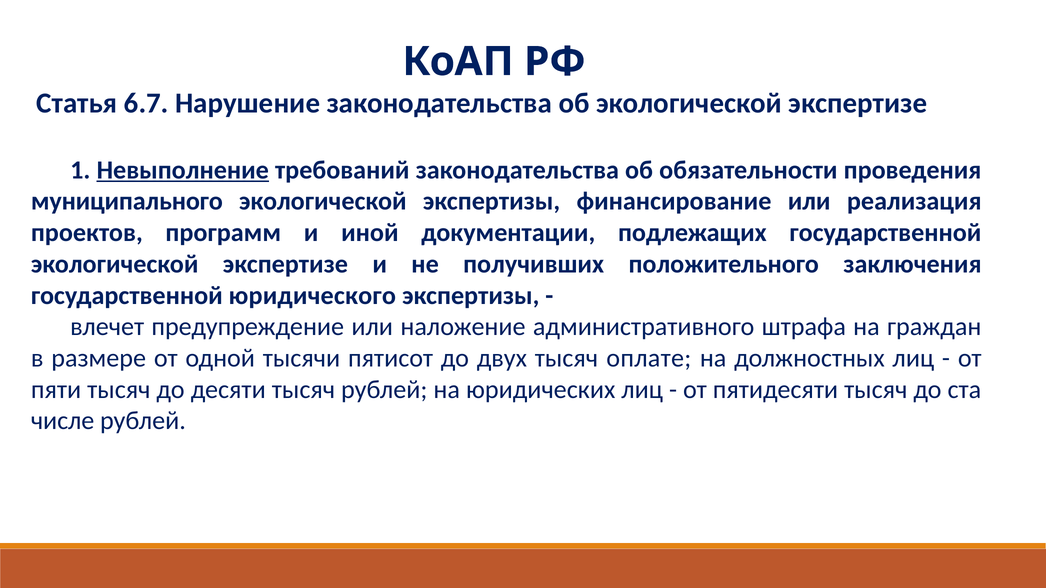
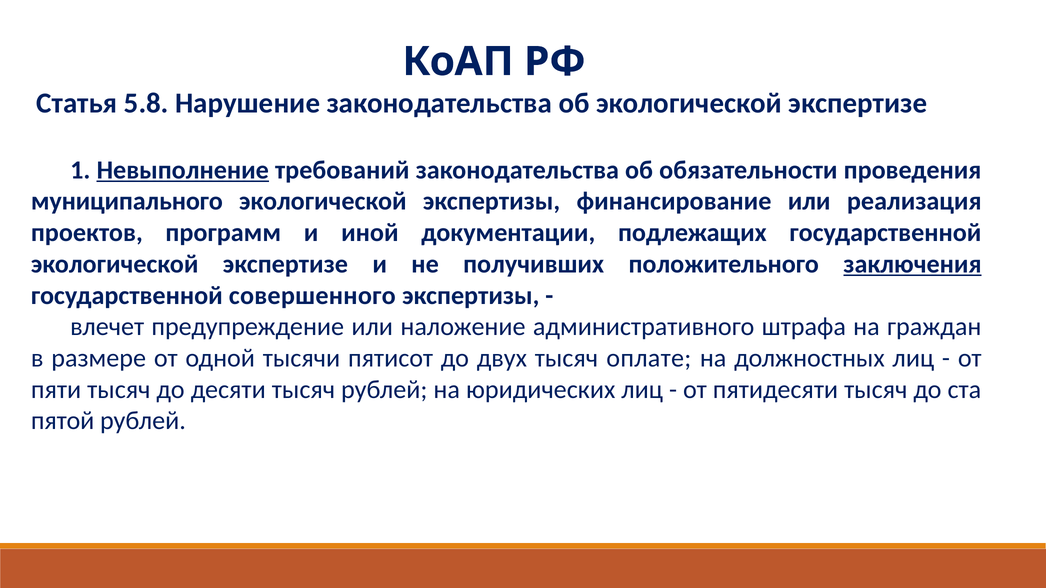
6.7: 6.7 -> 5.8 (146, 103)
заключения underline: none -> present (912, 264)
юридического: юридического -> совершенного (312, 296)
числе: числе -> пятой (63, 421)
